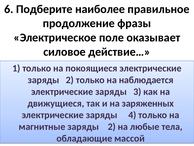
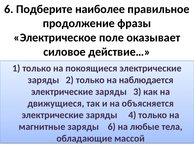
заряженных: заряженных -> объясняется (148, 103)
магнитные заряды 2: 2 -> 6 (112, 126)
